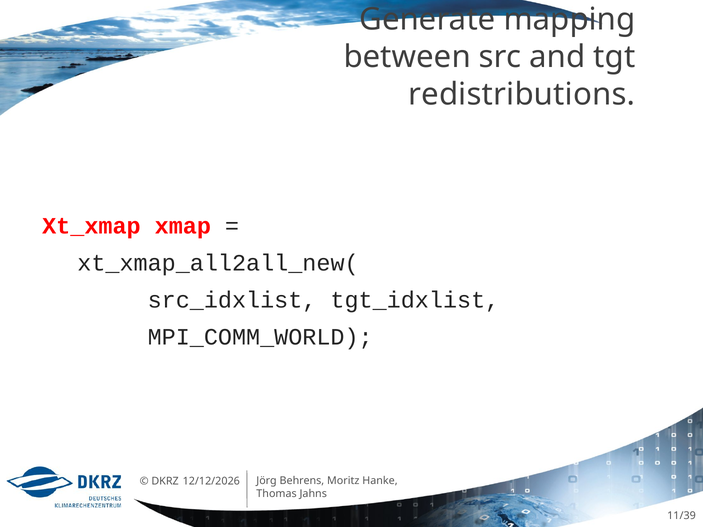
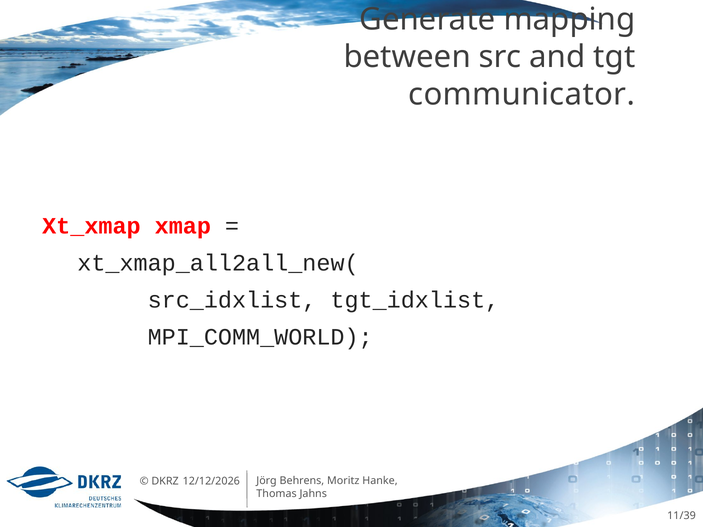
redistributions: redistributions -> communicator (522, 95)
